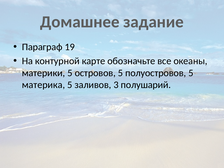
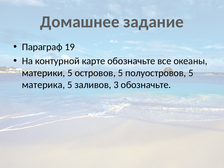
3 полушарий: полушарий -> обозначьте (146, 85)
